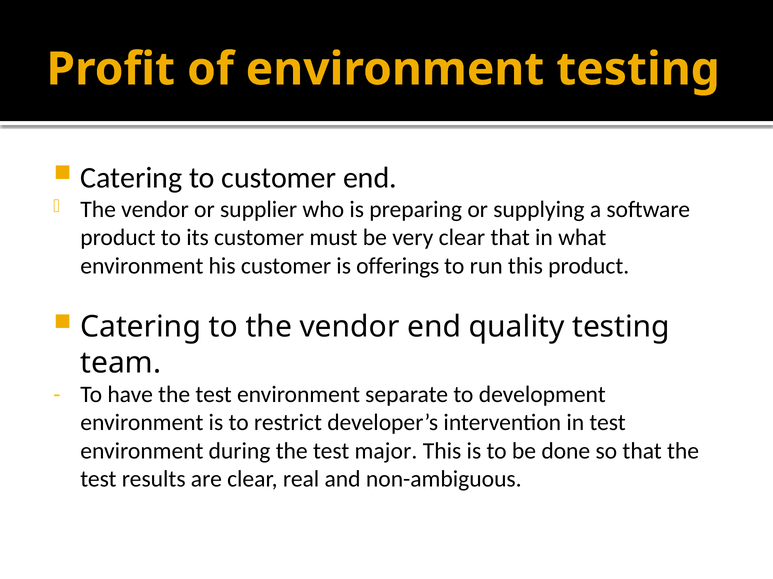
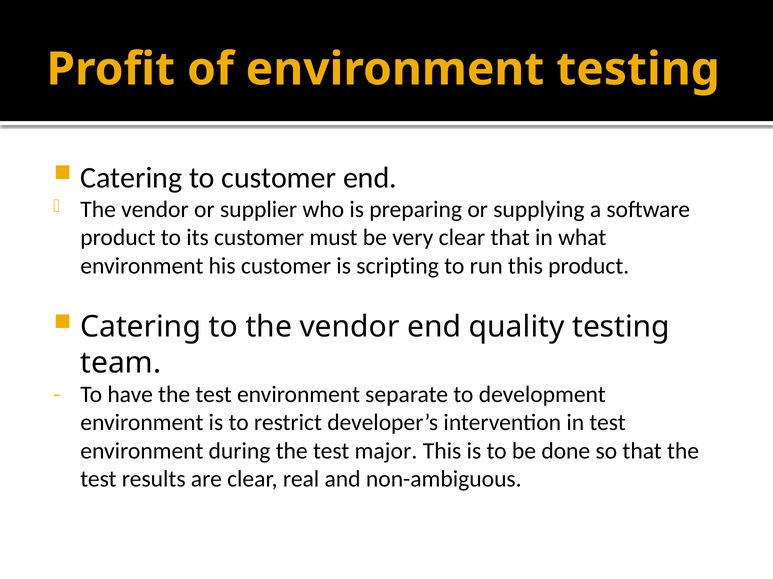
offerings: offerings -> scripting (398, 266)
